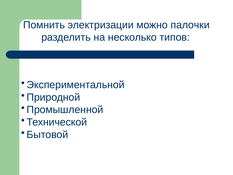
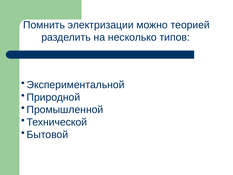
палочки: палочки -> теорией (190, 25)
